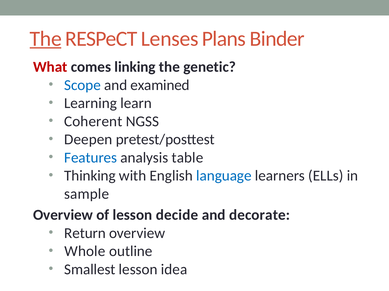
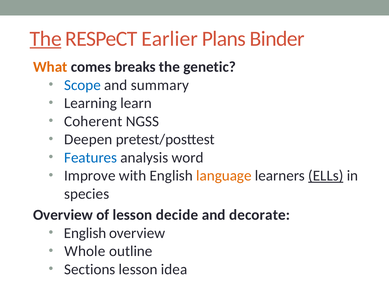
Lenses: Lenses -> Earlier (170, 39)
What colour: red -> orange (50, 67)
linking: linking -> breaks (135, 67)
examined: examined -> summary (160, 85)
table: table -> word (188, 158)
Thinking: Thinking -> Improve (90, 176)
language colour: blue -> orange (224, 176)
ELLs underline: none -> present (326, 176)
sample: sample -> species (87, 194)
Return: Return -> English (85, 234)
Smallest: Smallest -> Sections (90, 270)
